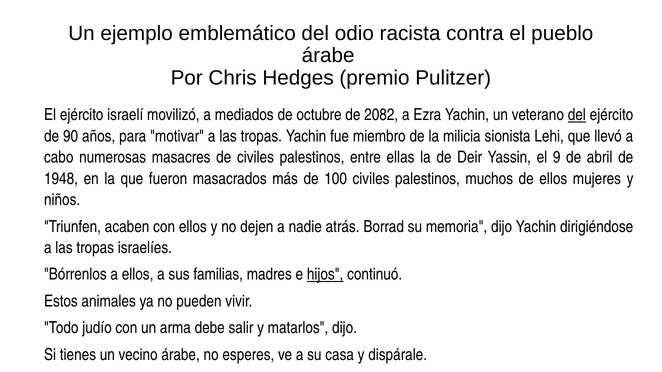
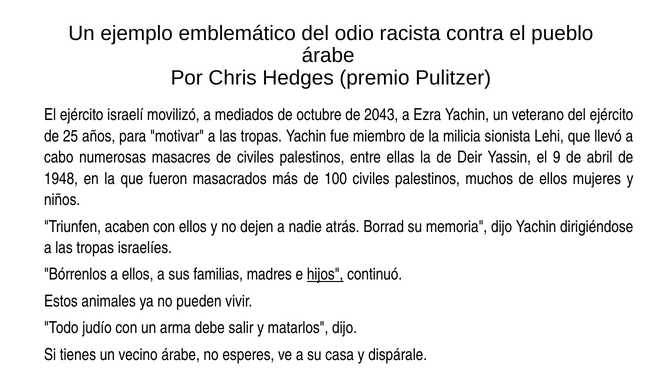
2082: 2082 -> 2043 (381, 115)
del underline: present -> none (577, 115)
90: 90 -> 25 (71, 136)
